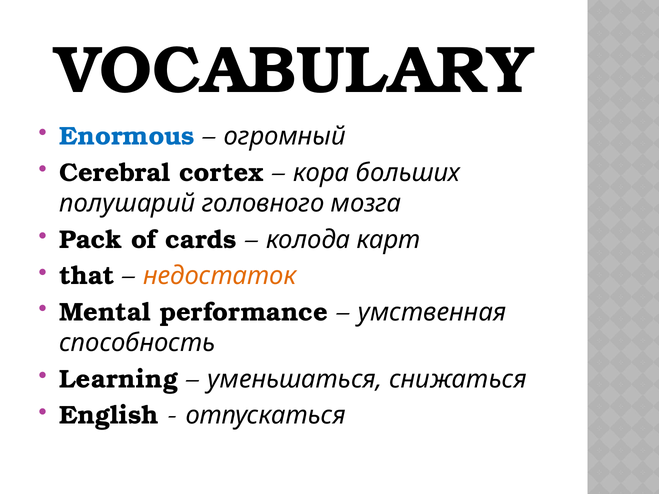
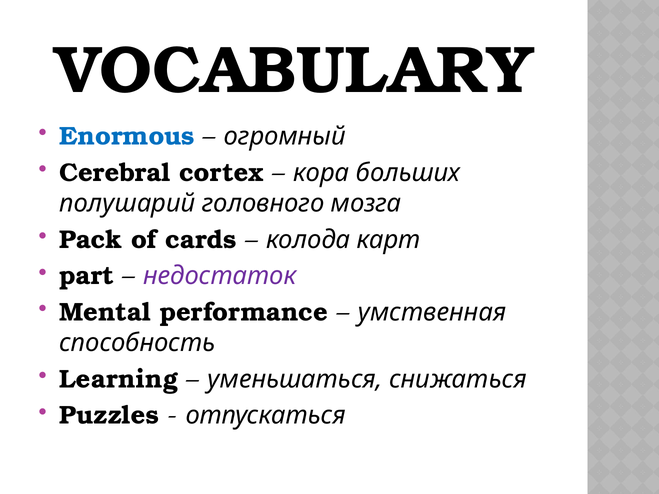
that: that -> part (87, 276)
недостаток colour: orange -> purple (220, 276)
English: English -> Puzzles (109, 416)
